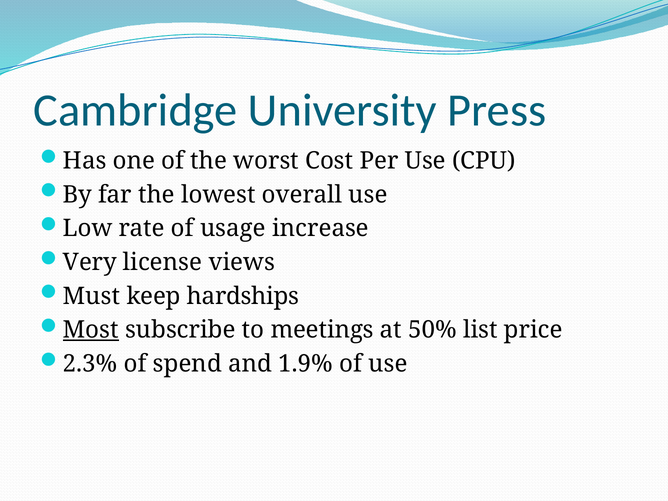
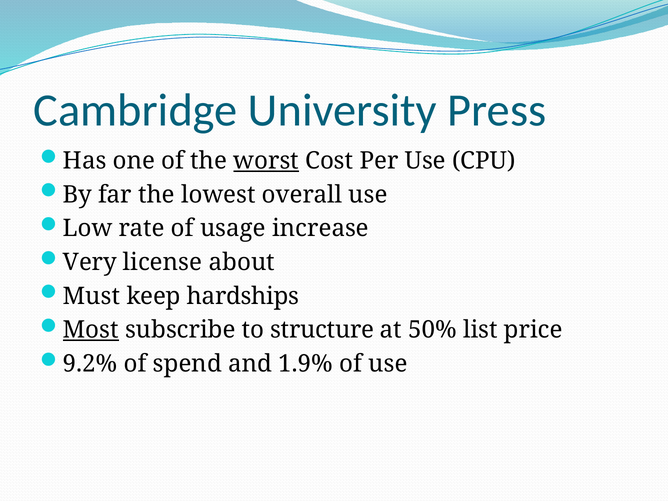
worst underline: none -> present (266, 161)
views: views -> about (242, 262)
meetings: meetings -> structure (322, 330)
2.3%: 2.3% -> 9.2% (90, 364)
